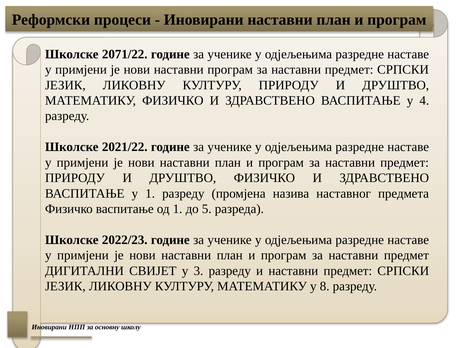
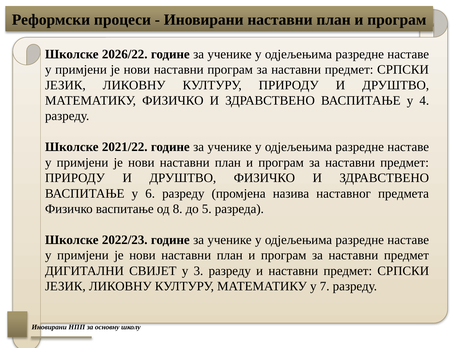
2071/22: 2071/22 -> 2026/22 (125, 54)
у 1: 1 -> 6 (150, 193)
од 1: 1 -> 8 (178, 209)
8: 8 -> 7 (325, 286)
